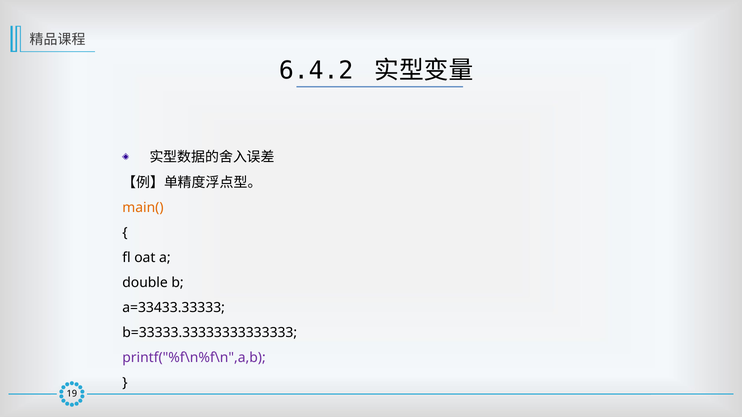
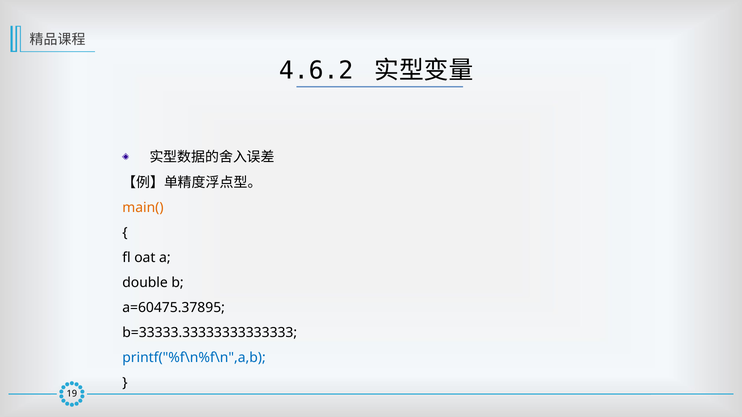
6.4.2: 6.4.2 -> 4.6.2 (316, 71)
a=33433.33333: a=33433.33333 -> a=60475.37895 (174, 308)
printf("%f\n%f\n",a,b colour: purple -> blue (194, 358)
